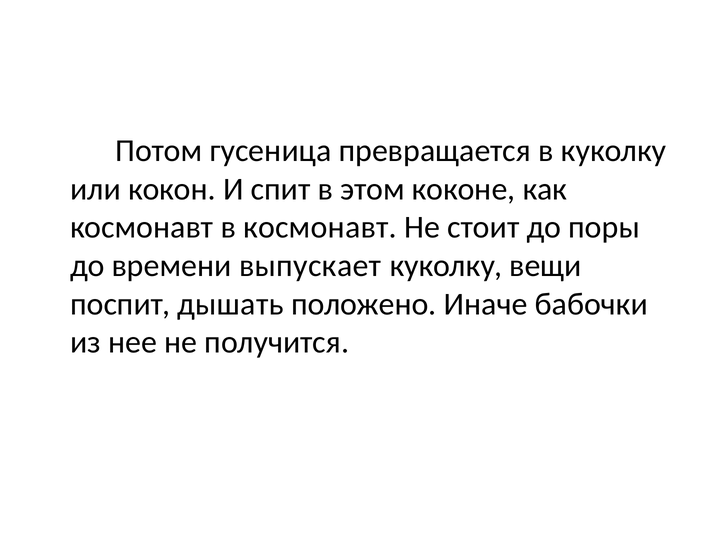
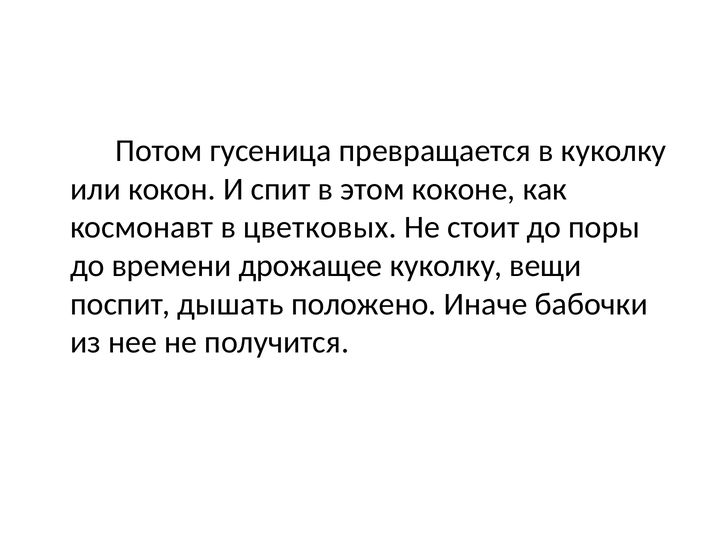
в космонавт: космонавт -> цветковых (320, 228)
выпускает: выпускает -> дрожащее (310, 266)
